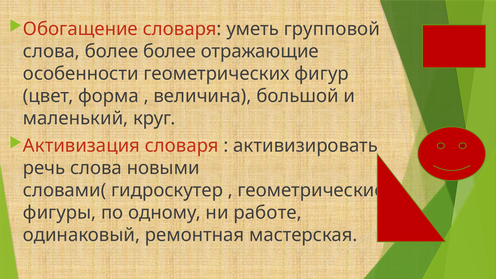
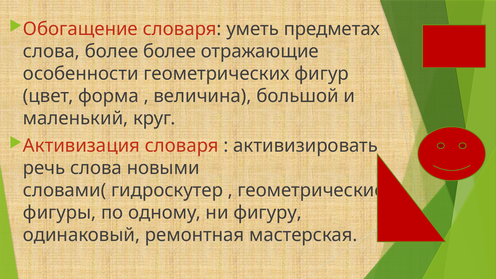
групповой: групповой -> предметах (332, 29)
работе: работе -> фигуру (268, 213)
